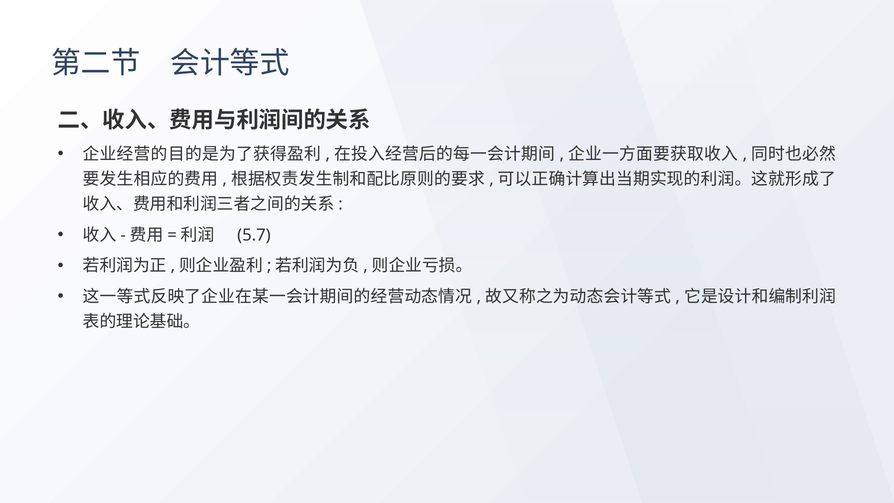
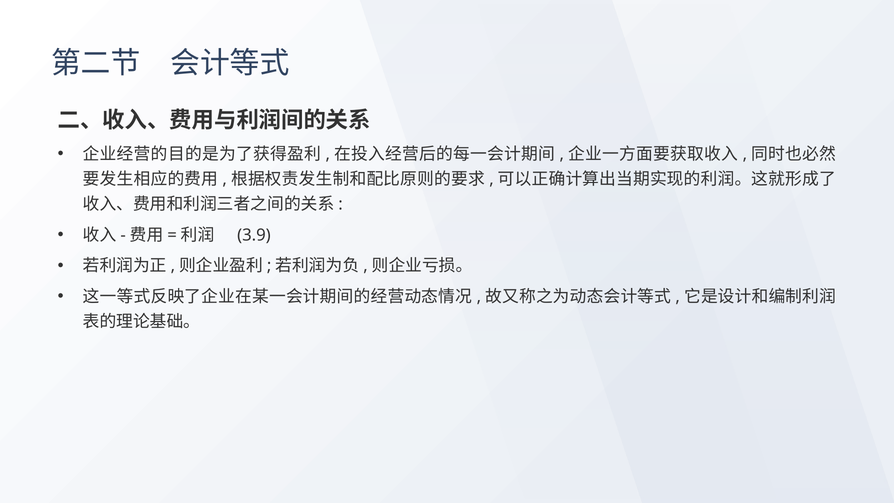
5.7: 5.7 -> 3.9 (254, 235)
